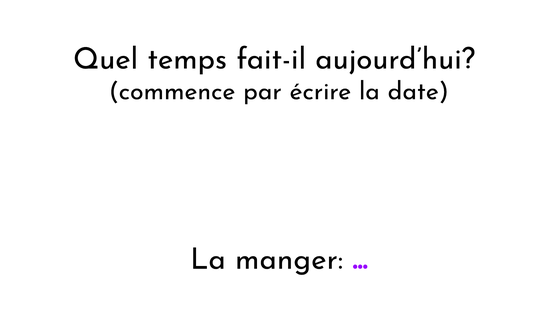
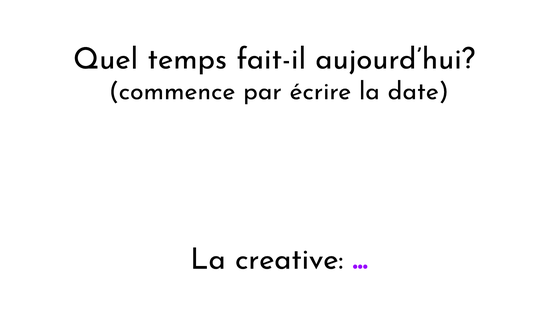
manger: manger -> creative (289, 259)
